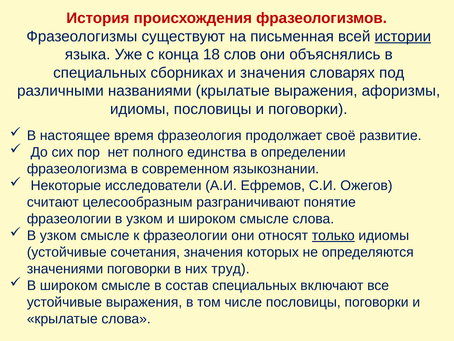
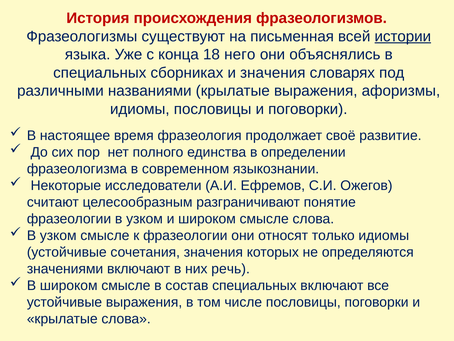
слов: слов -> него (240, 54)
только underline: present -> none (333, 235)
значениями поговорки: поговорки -> включают (139, 268)
труд: труд -> речь (231, 268)
